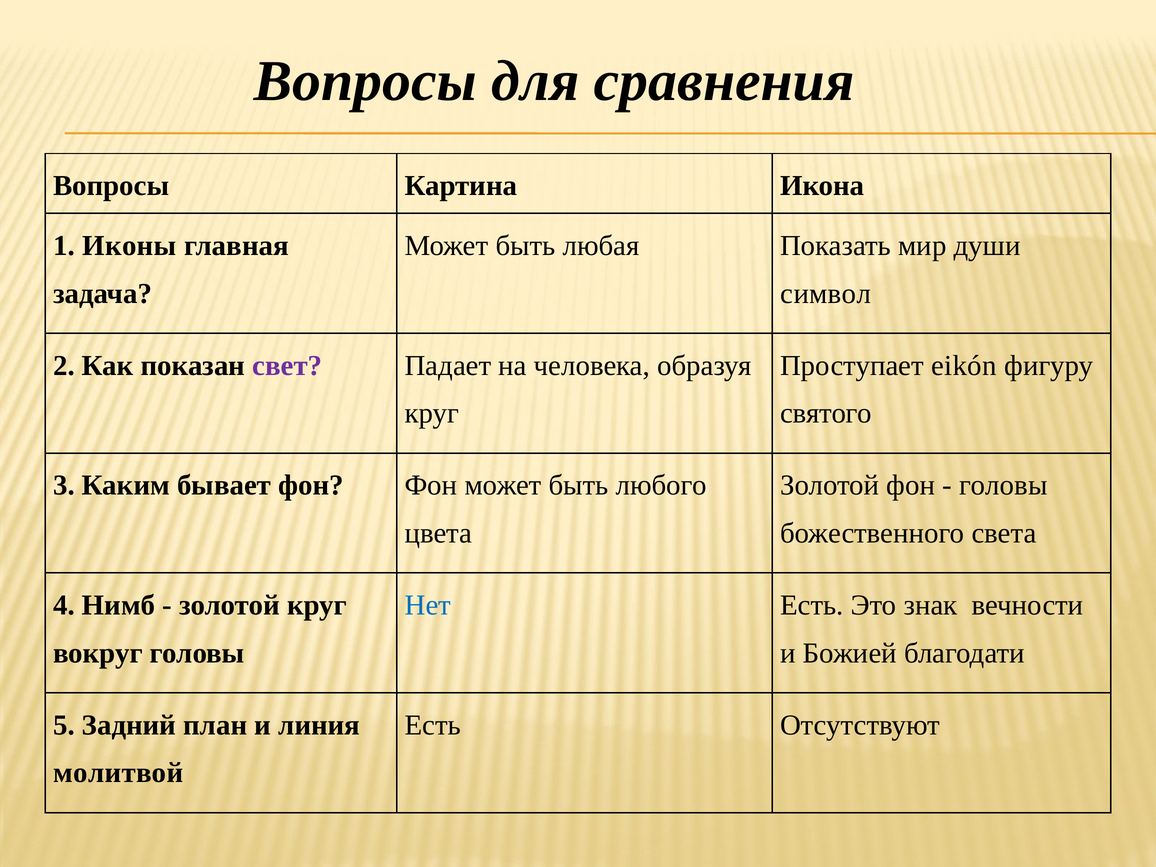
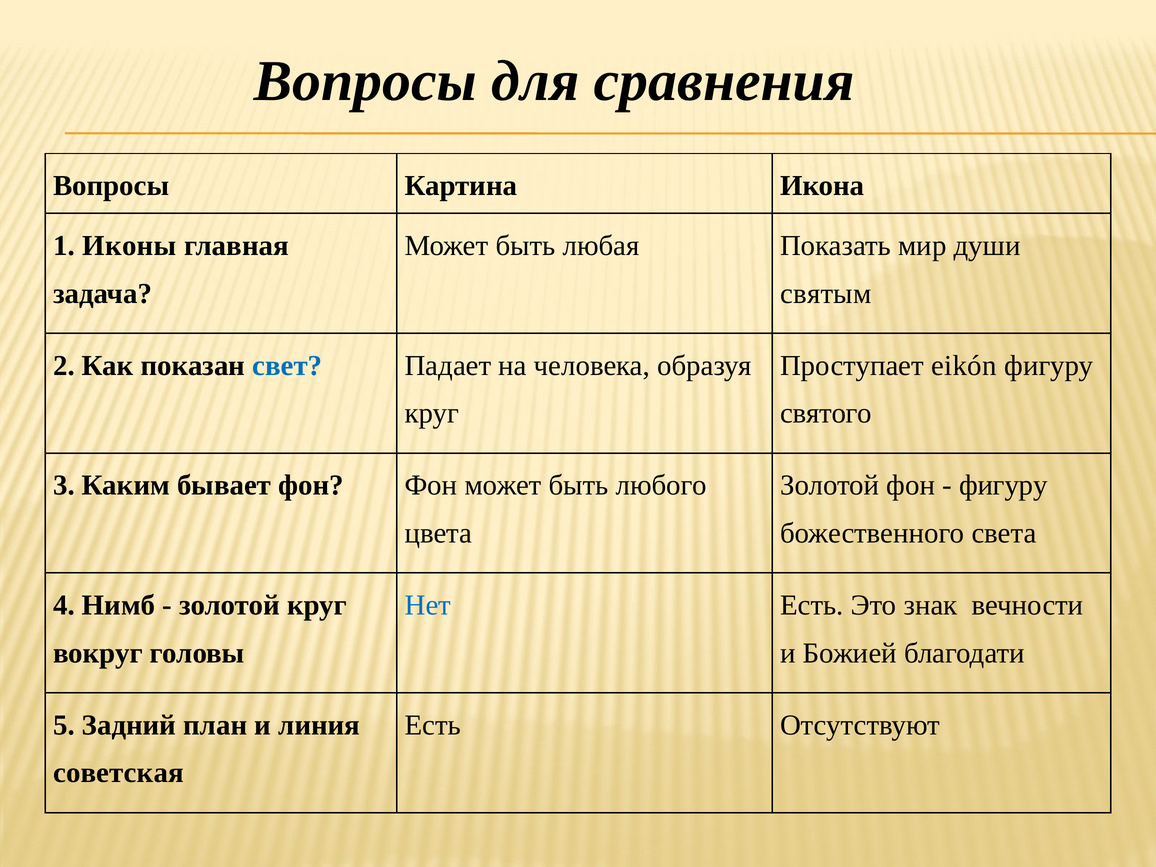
символ: символ -> святым (826, 294)
свет colour: purple -> blue (287, 365)
головы: головы -> фигуру (1003, 485)
молитвой: молитвой -> советская (118, 773)
